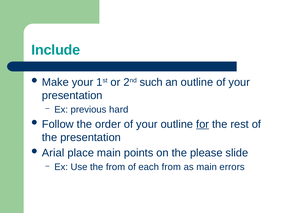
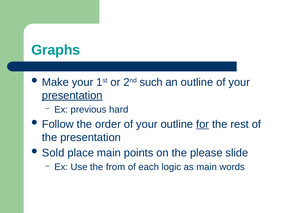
Include: Include -> Graphs (56, 50)
presentation underline: none -> present (72, 95)
Arial: Arial -> Sold (53, 153)
each from: from -> logic (171, 167)
errors: errors -> words (232, 167)
